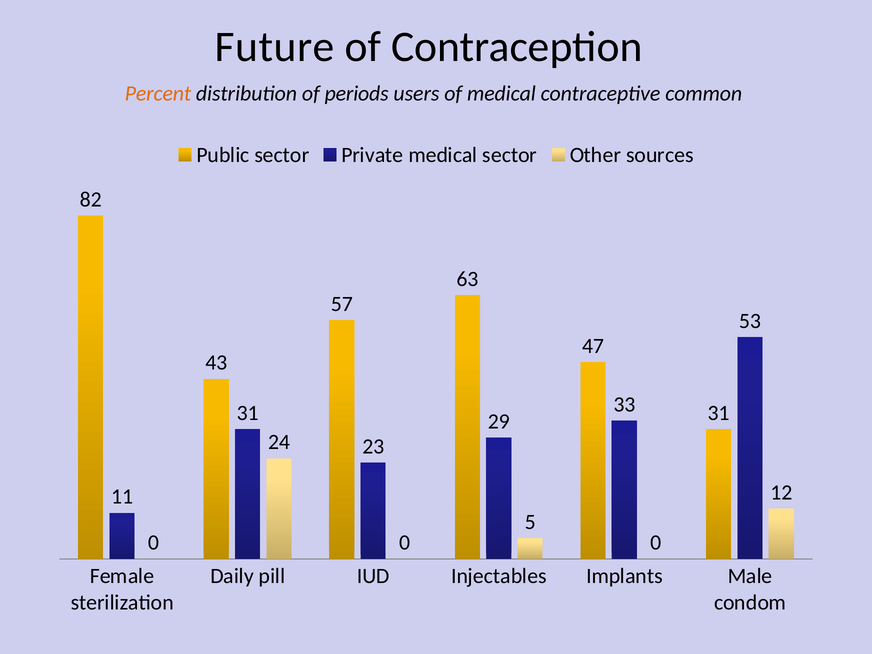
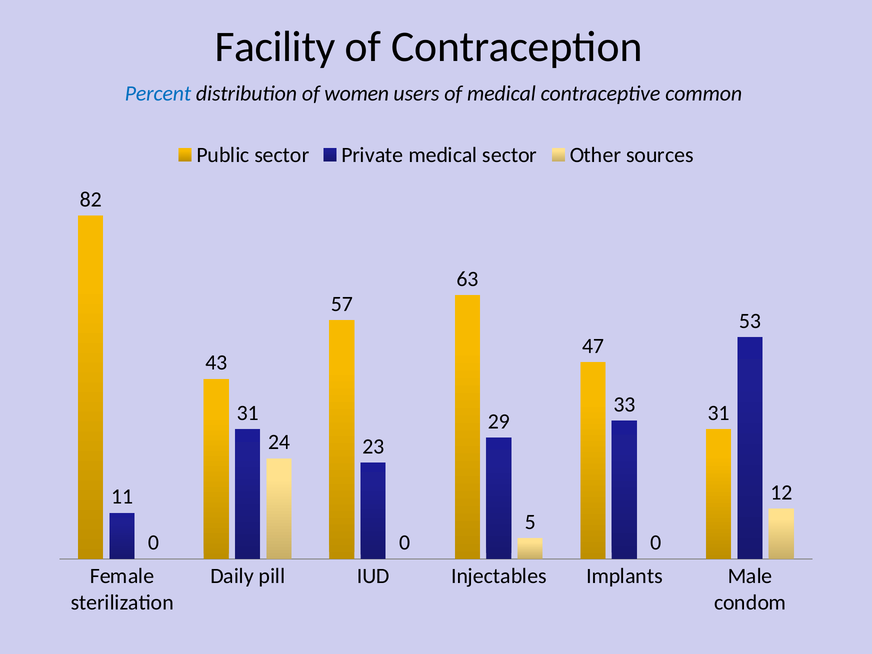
Future: Future -> Facility (275, 47)
Percent colour: orange -> blue (158, 94)
periods: periods -> women (357, 94)
